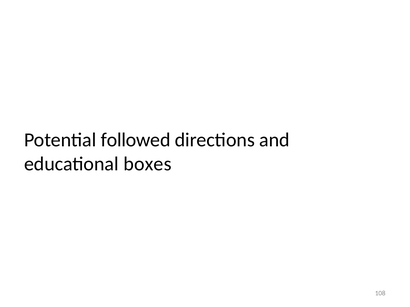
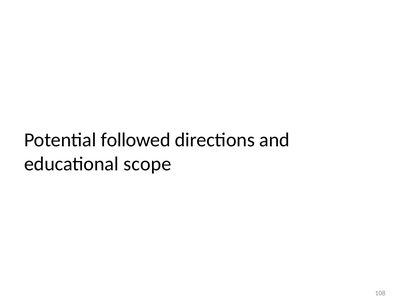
boxes: boxes -> scope (147, 164)
